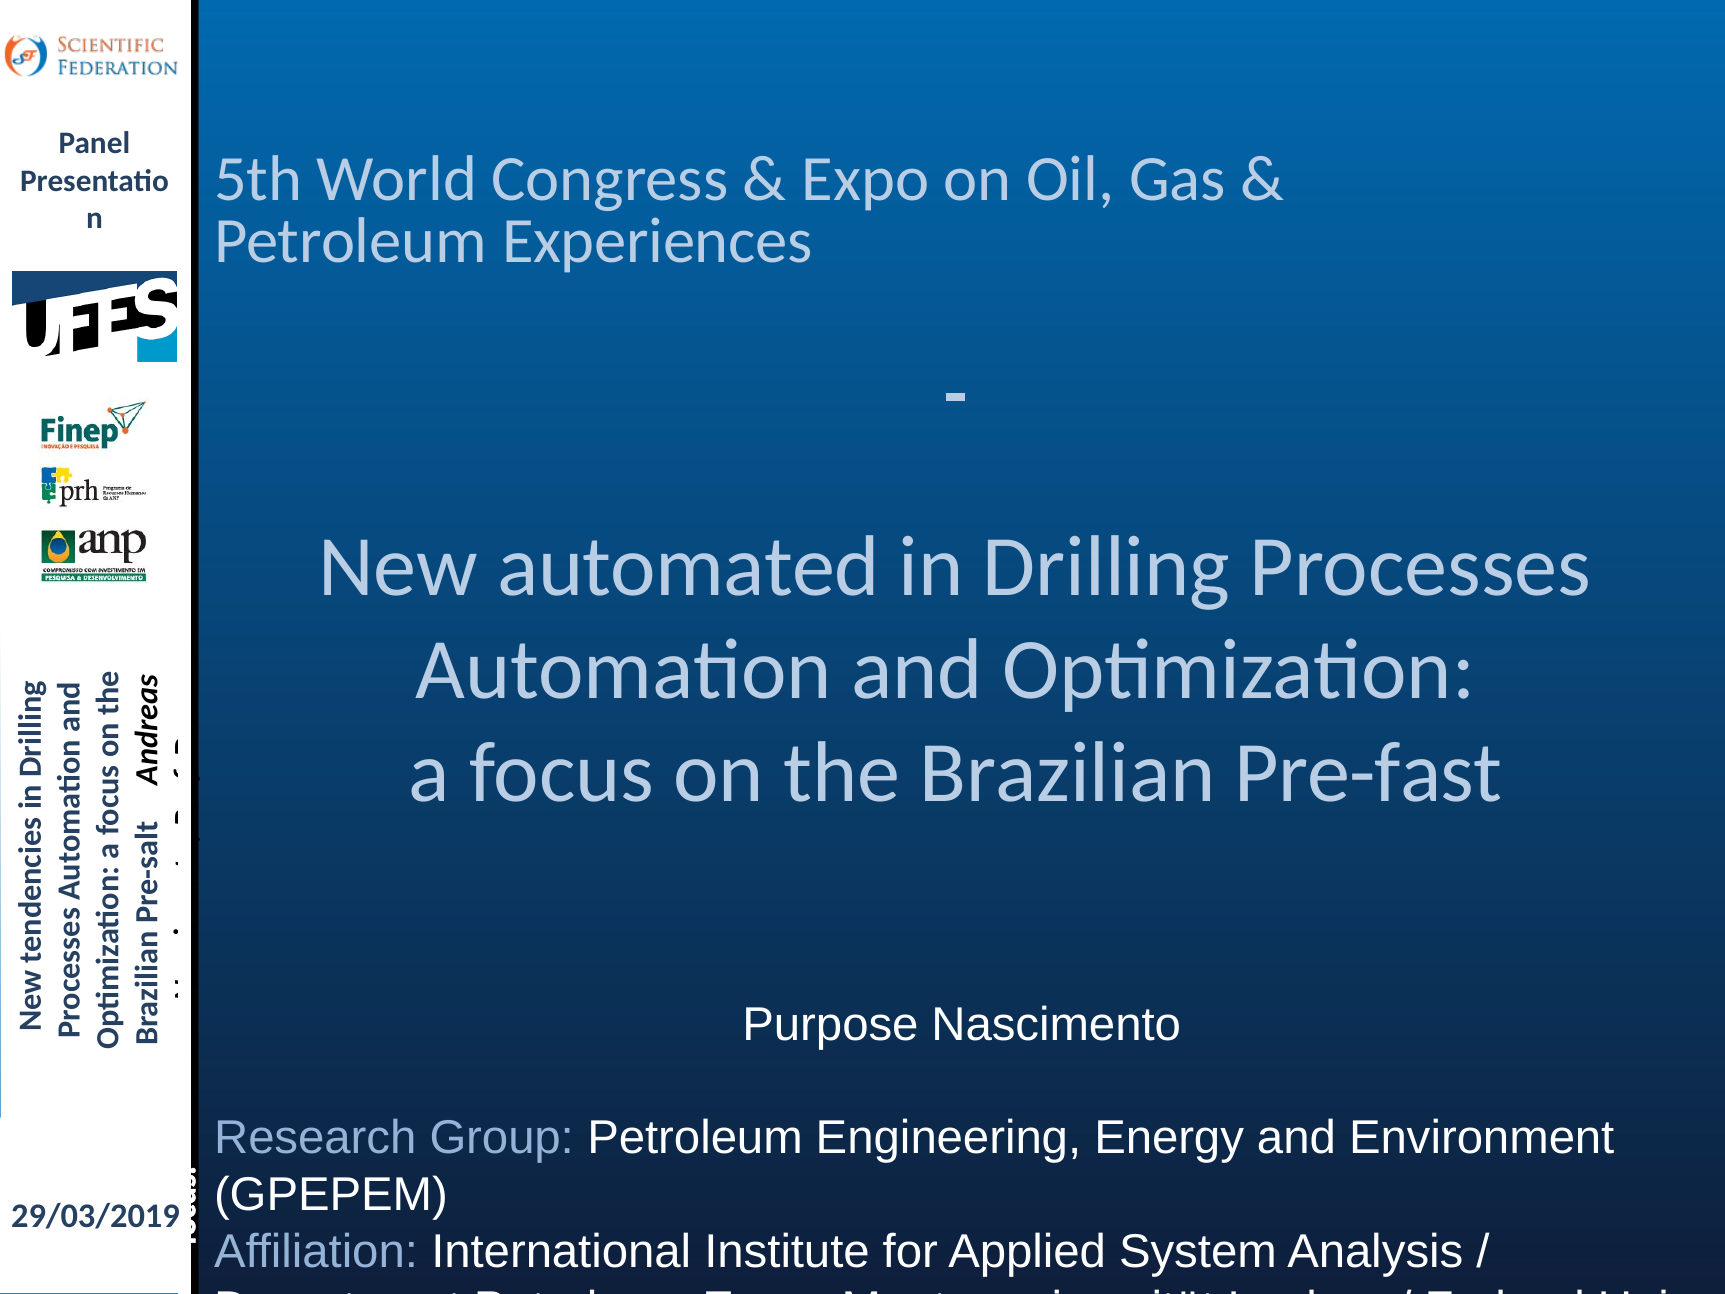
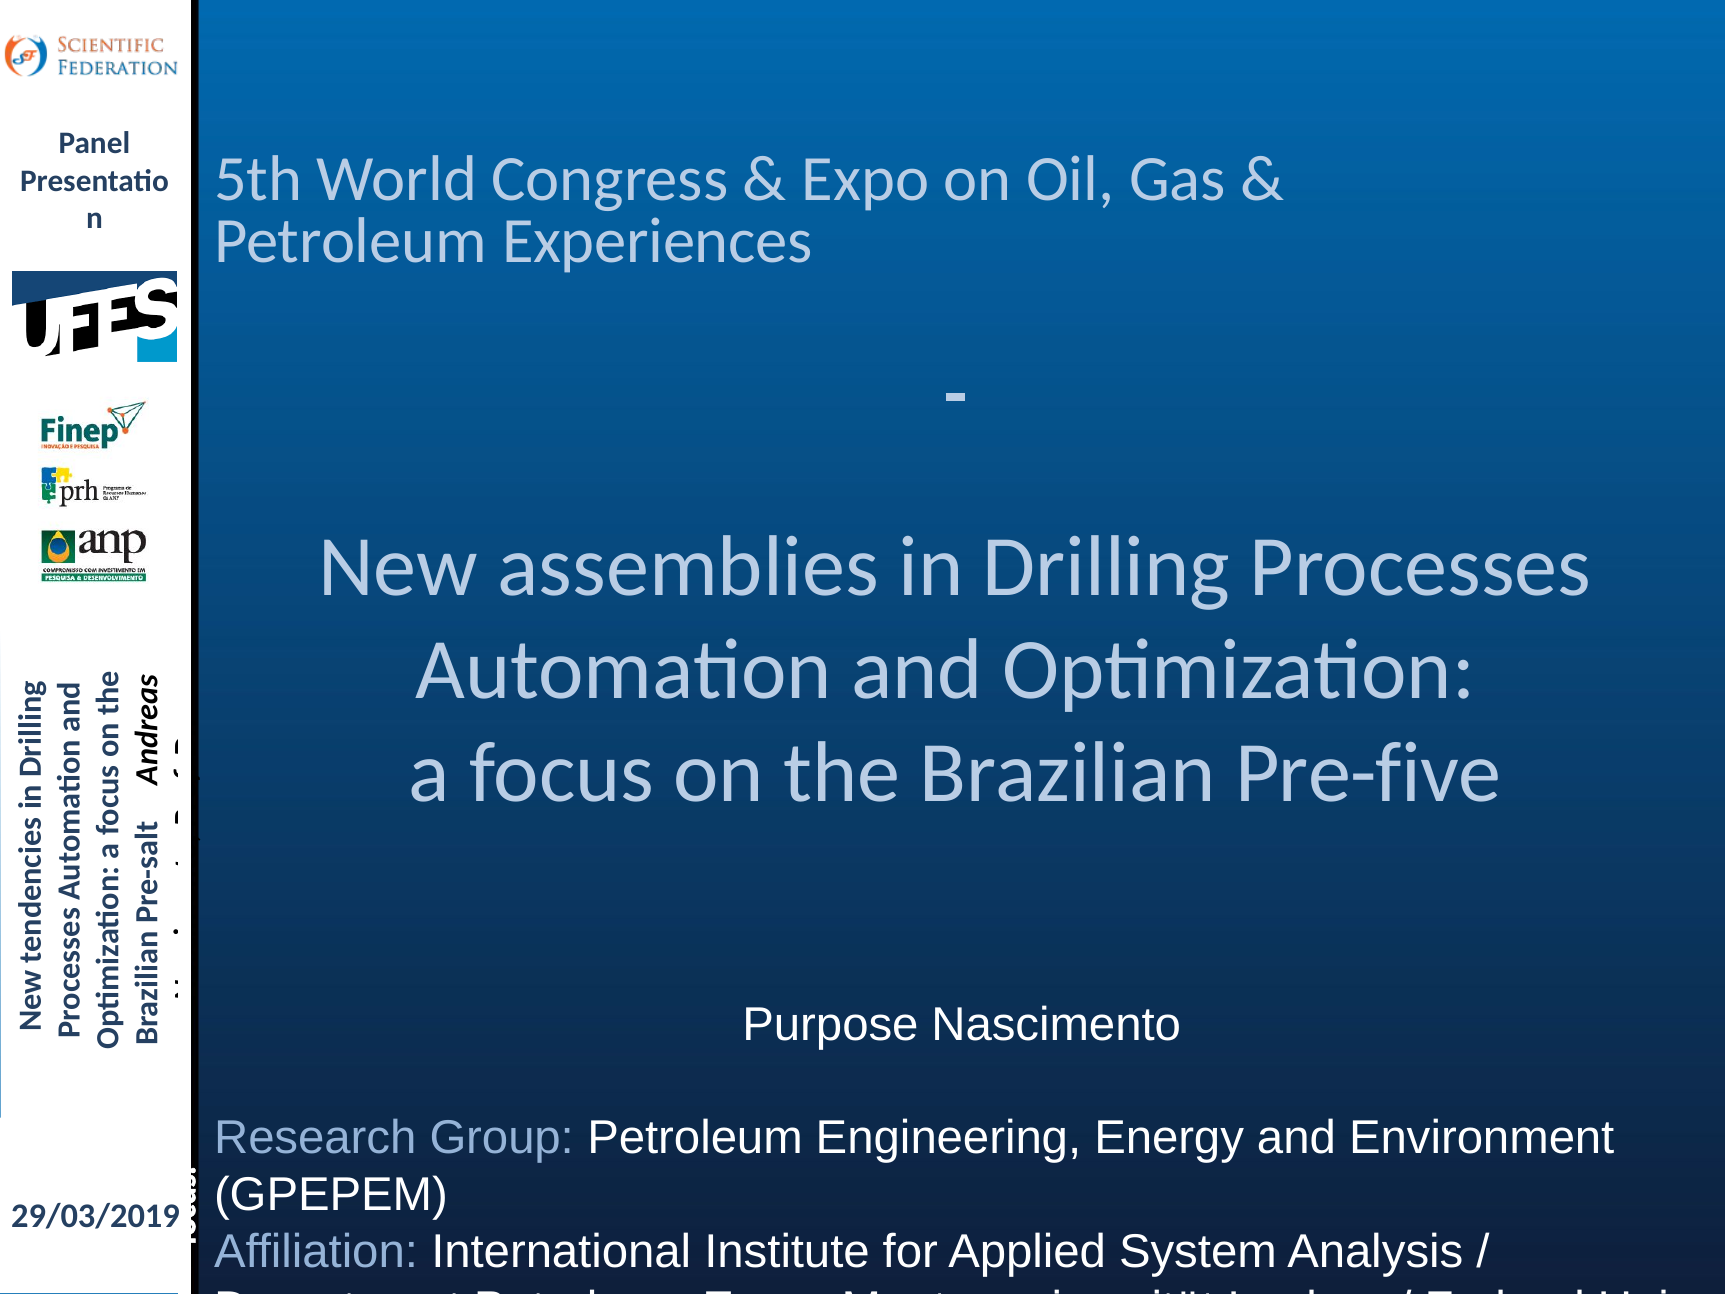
automated: automated -> assemblies (688, 567)
Pre-fast: Pre-fast -> Pre-five (1368, 773)
